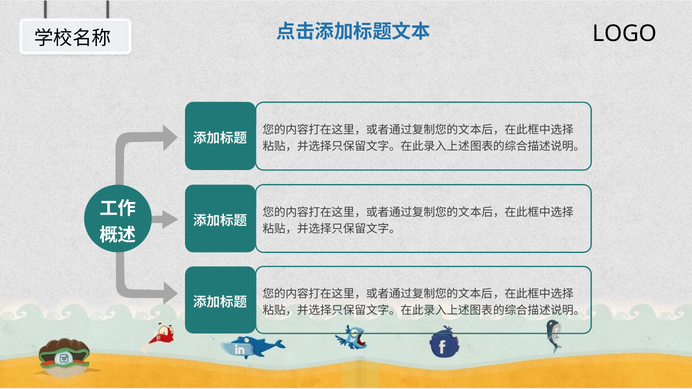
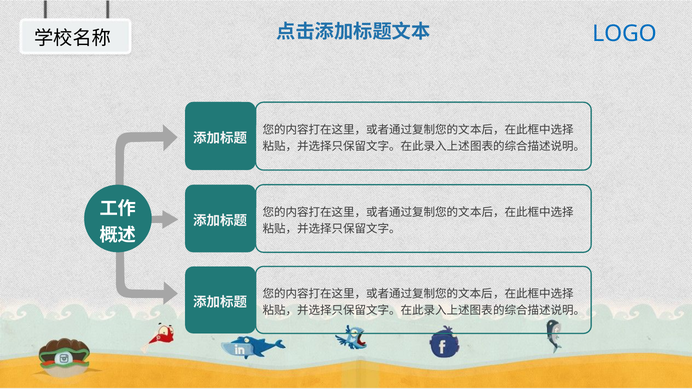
LOGO colour: black -> blue (624, 34)
